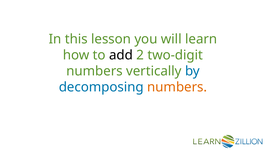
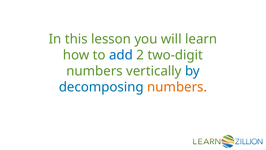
add colour: black -> blue (121, 55)
